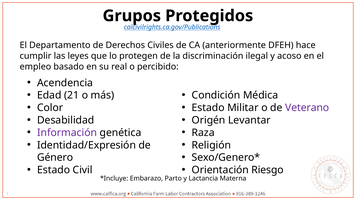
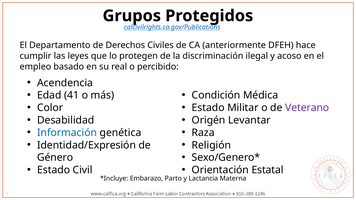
21: 21 -> 41 (72, 95)
Información colour: purple -> blue (67, 133)
Riesgo: Riesgo -> Estatal (268, 170)
